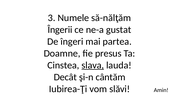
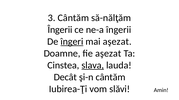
3 Numele: Numele -> Cântăm (73, 18)
ne-a gustat: gustat -> îngerii (119, 30)
îngeri underline: none -> present (72, 42)
mai partea: partea -> aşezat (117, 42)
fie presus: presus -> aşezat (108, 54)
